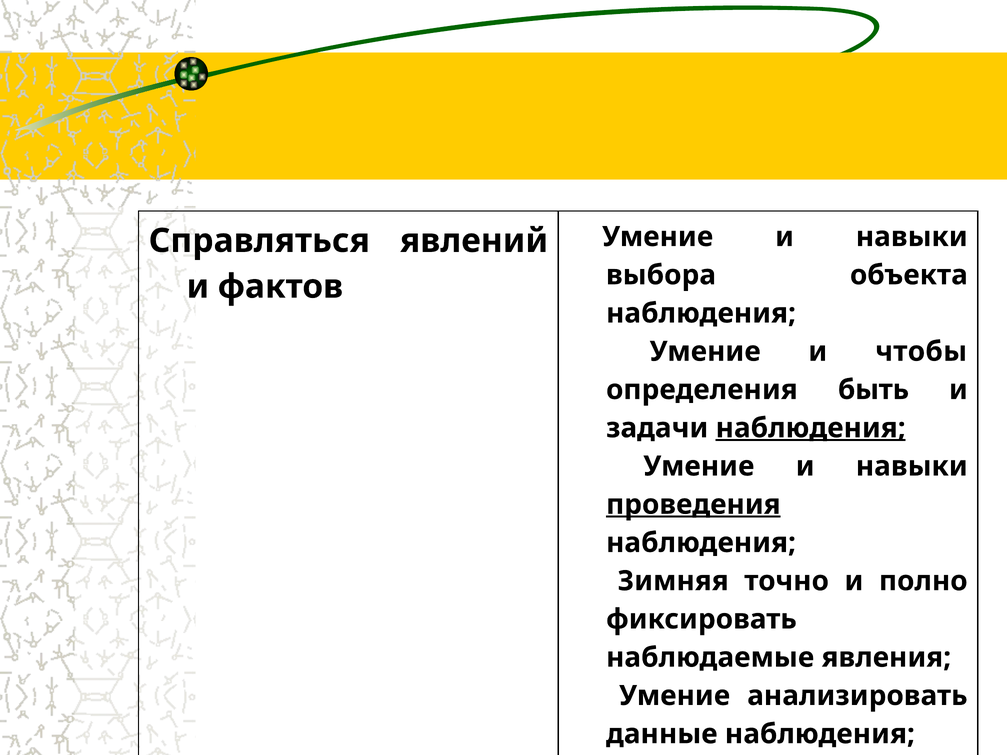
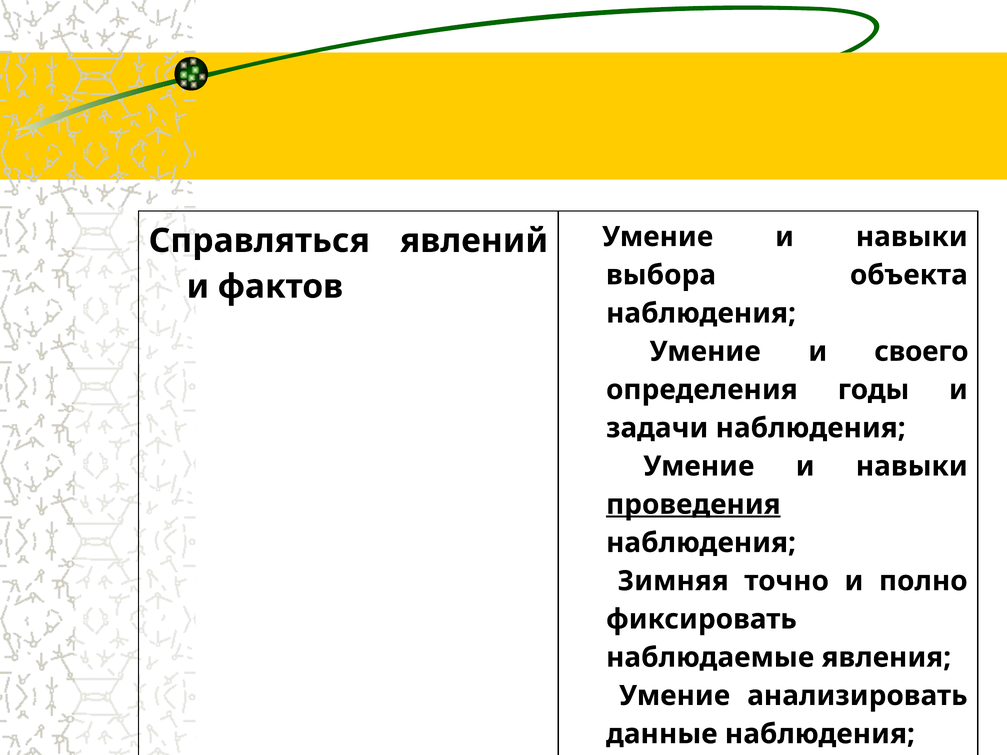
чтобы: чтобы -> своего (921, 352)
быть: быть -> годы (874, 390)
наблюдения underline: present -> none (811, 428)
